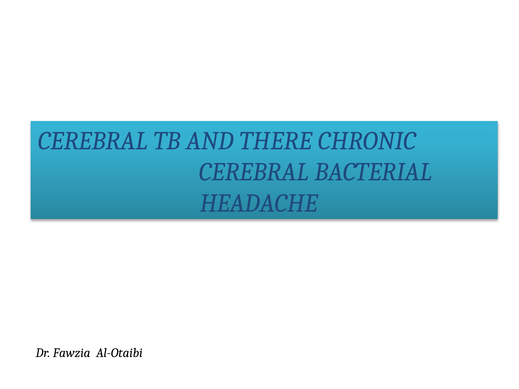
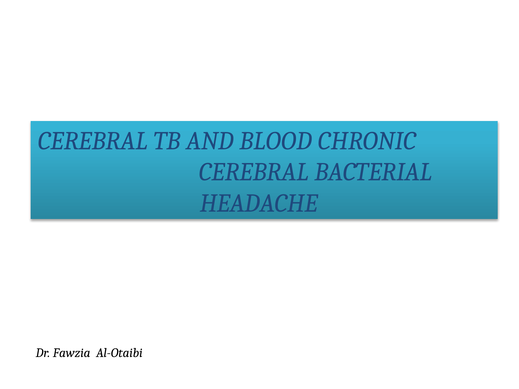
THERE: THERE -> BLOOD (276, 141)
